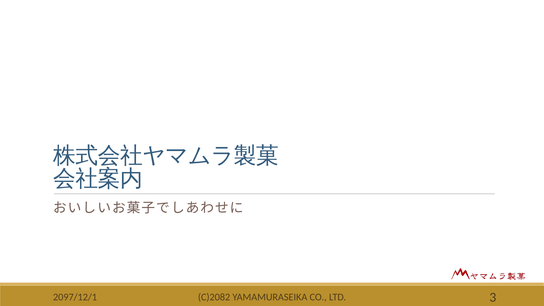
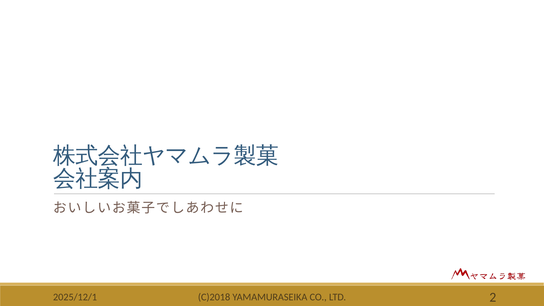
C)2082: C)2082 -> C)2018 (214, 297)
3: 3 -> 2 (493, 297)
2097/12/1: 2097/12/1 -> 2025/12/1 (75, 297)
